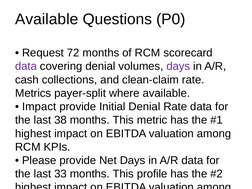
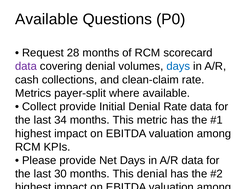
72: 72 -> 28 (73, 53)
days colour: purple -> blue (178, 66)
Impact: Impact -> Collect (39, 107)
38: 38 -> 34 (61, 120)
33: 33 -> 30 (61, 174)
This profile: profile -> denial (152, 174)
